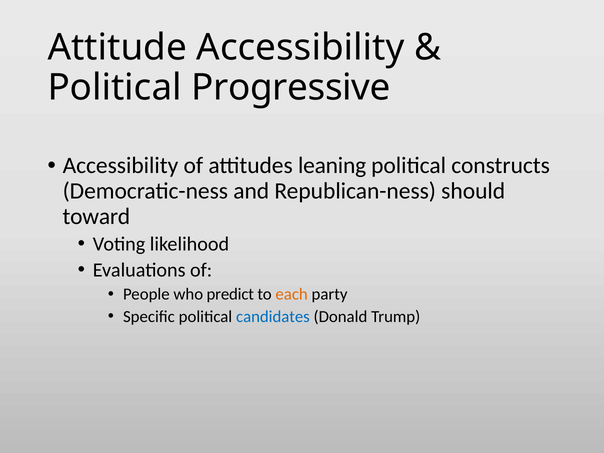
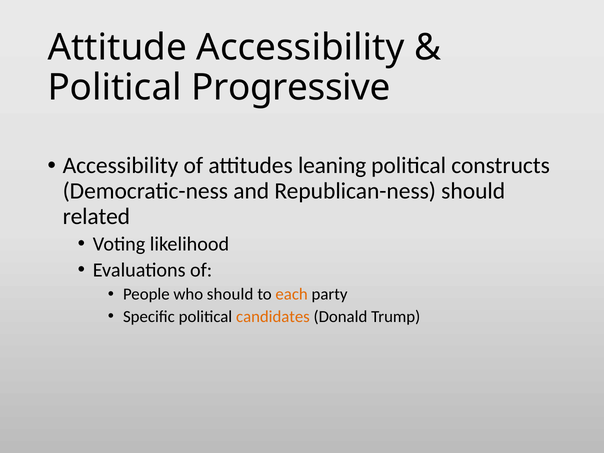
toward: toward -> related (96, 216)
who predict: predict -> should (230, 294)
candidates colour: blue -> orange (273, 317)
